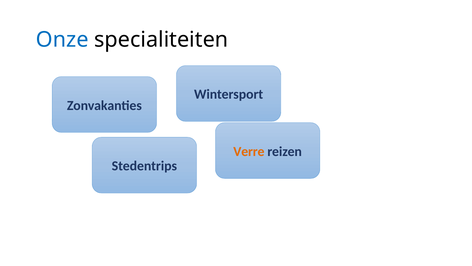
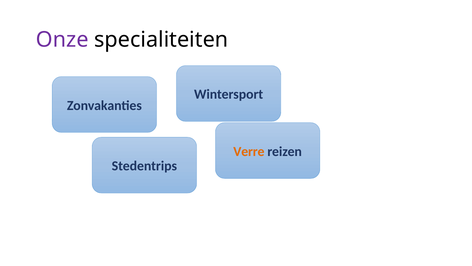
Onze colour: blue -> purple (62, 40)
